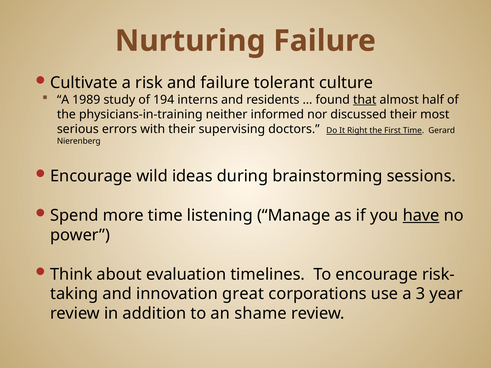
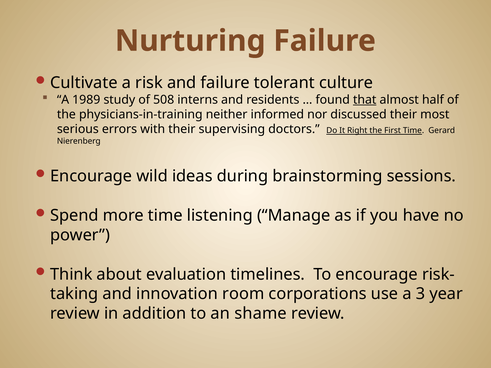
194: 194 -> 508 (164, 100)
have underline: present -> none (421, 216)
great: great -> room (243, 294)
